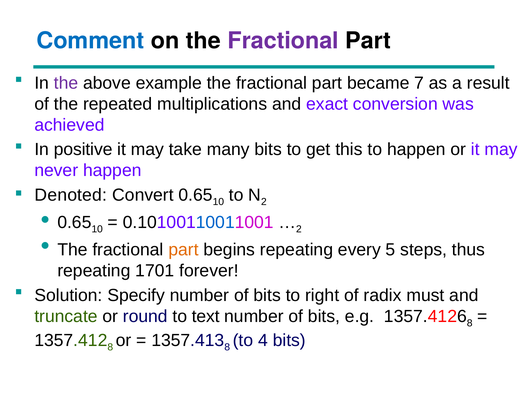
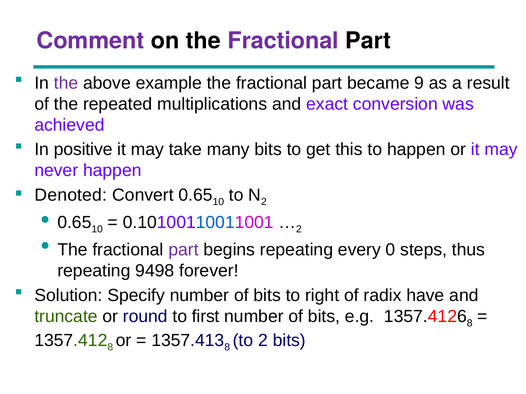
Comment colour: blue -> purple (90, 41)
7: 7 -> 9 (419, 83)
part colour: orange -> purple (184, 250)
5: 5 -> 0 (391, 250)
1701: 1701 -> 9498 (155, 271)
must: must -> have (425, 296)
text: text -> first (206, 317)
to 4: 4 -> 2 (263, 341)
